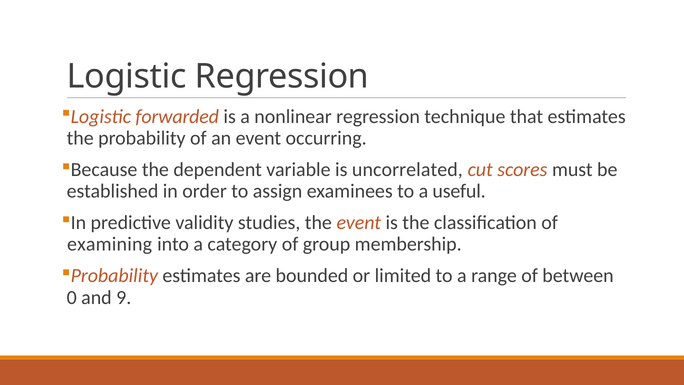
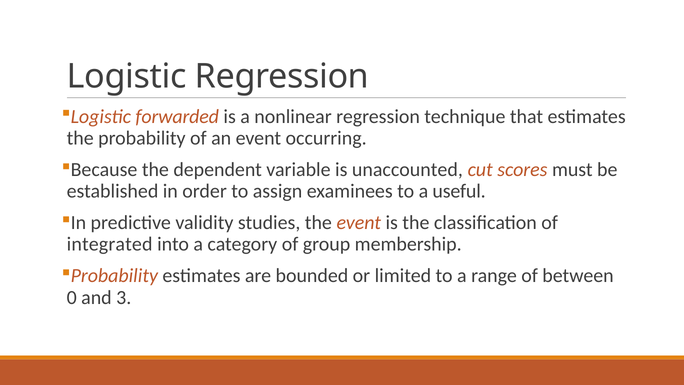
uncorrelated: uncorrelated -> unaccounted (407, 170)
examining: examining -> integrated (110, 244)
9: 9 -> 3 (124, 297)
